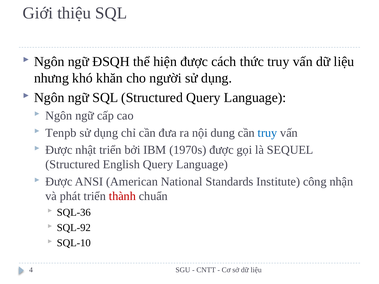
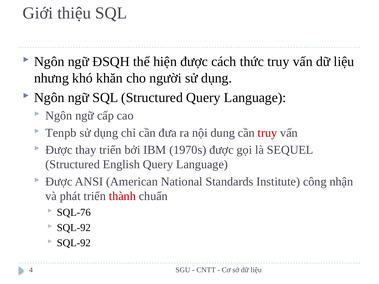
truy colour: blue -> red (267, 133)
nhật: nhật -> thay (86, 150)
SQL-36: SQL-36 -> SQL-76 (74, 213)
SQL-10: SQL-10 -> SQL-92 (74, 243)
